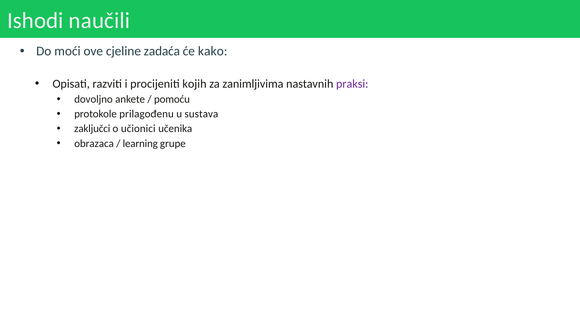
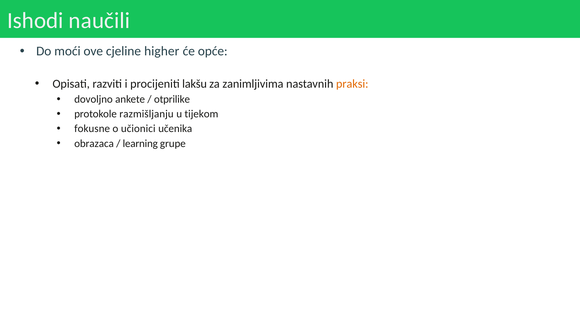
zadaća: zadaća -> higher (162, 51)
kako: kako -> opće (213, 51)
kojih: kojih -> lakšu (195, 84)
praksi colour: purple -> orange (352, 84)
pomoću: pomoću -> otprilike (172, 99)
prilagođenu: prilagođenu -> razmišljanju (147, 114)
sustava: sustava -> tijekom (201, 114)
zaključci: zaključci -> fokusne (92, 129)
